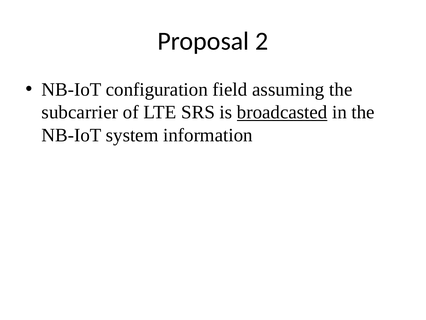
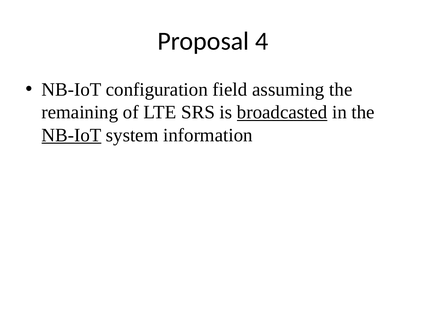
2: 2 -> 4 (262, 41)
subcarrier: subcarrier -> remaining (80, 112)
NB-IoT underline: none -> present (71, 135)
